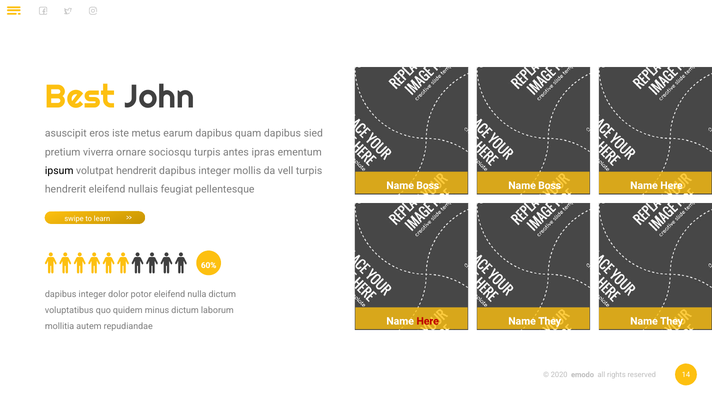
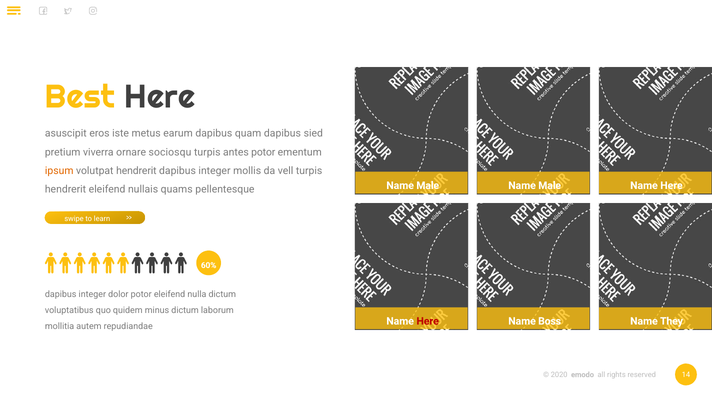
Best John: John -> Here (160, 97)
antes ipras: ipras -> potor (263, 152)
ipsum colour: black -> orange (59, 171)
Boss: Boss -> Male (428, 186)
Boss: Boss -> Male (550, 186)
feugiat: feugiat -> quams (177, 190)
They: They -> Boss (550, 322)
